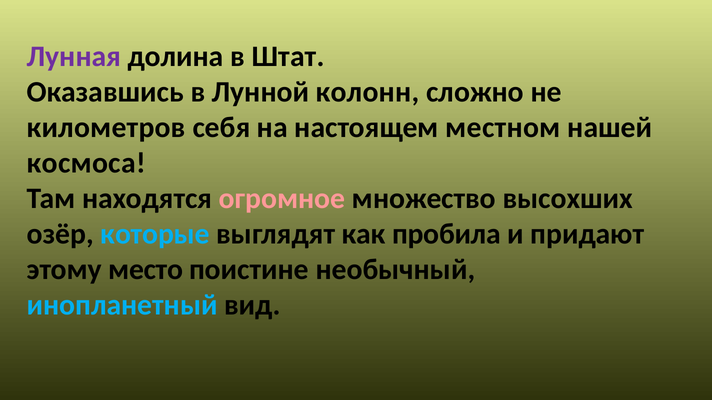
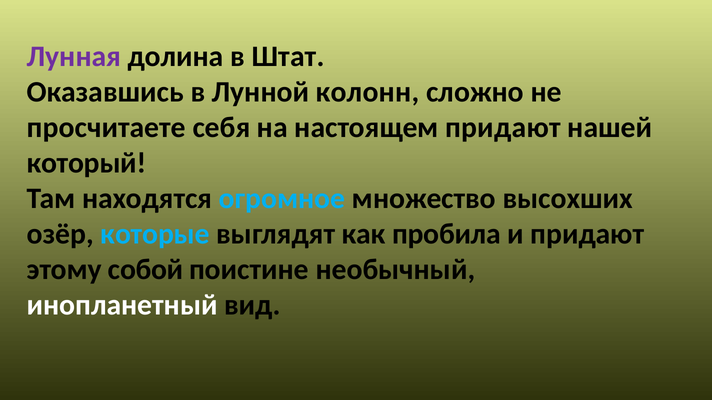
километров: километров -> просчитаете (106, 128)
настоящем местном: местном -> придают (503, 128)
космоса: космоса -> который (87, 163)
огромное colour: pink -> light blue (282, 199)
место: место -> собой (146, 270)
инопланетный colour: light blue -> white (122, 305)
